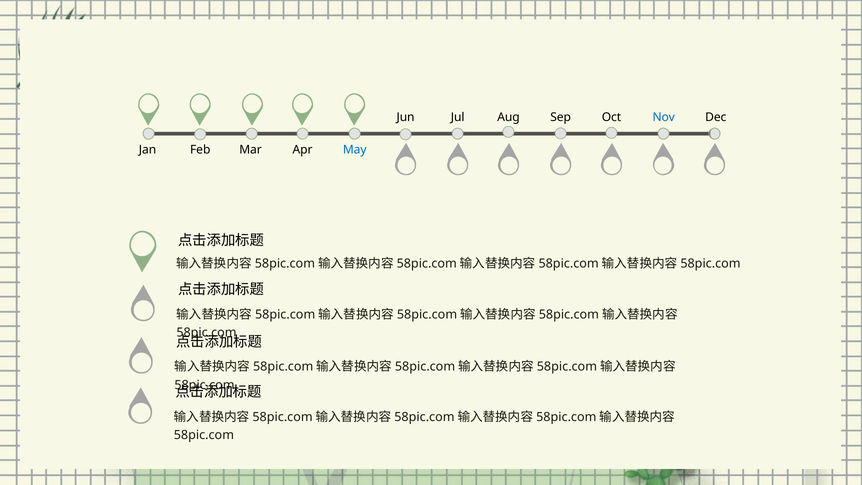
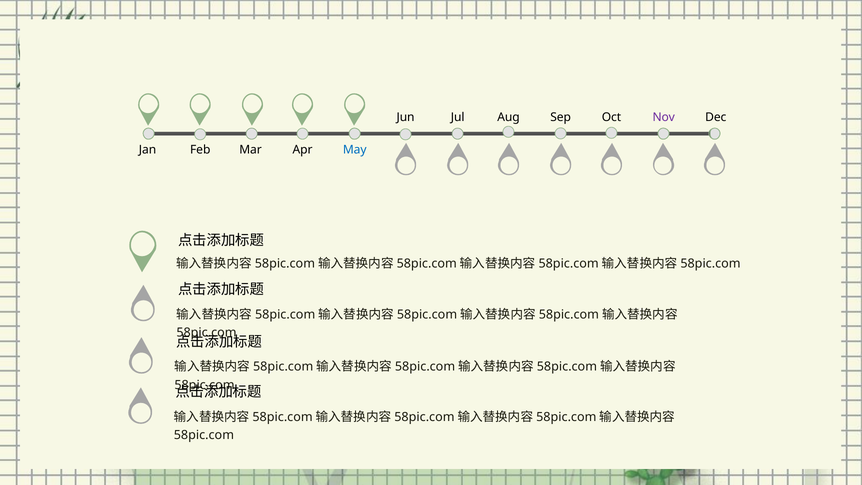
Nov colour: blue -> purple (664, 117)
